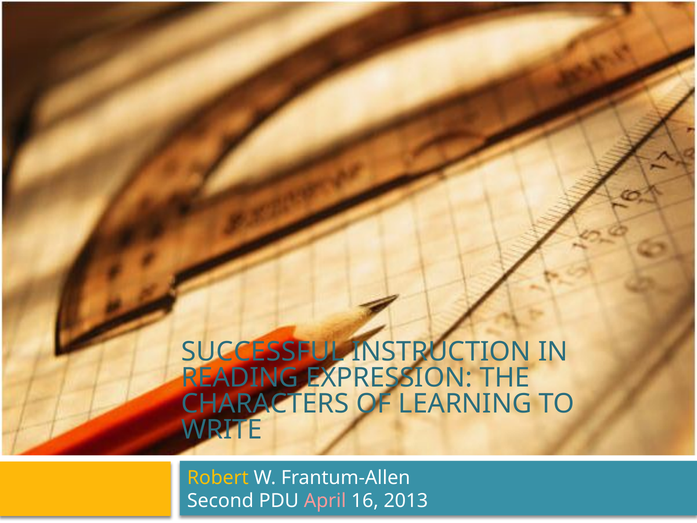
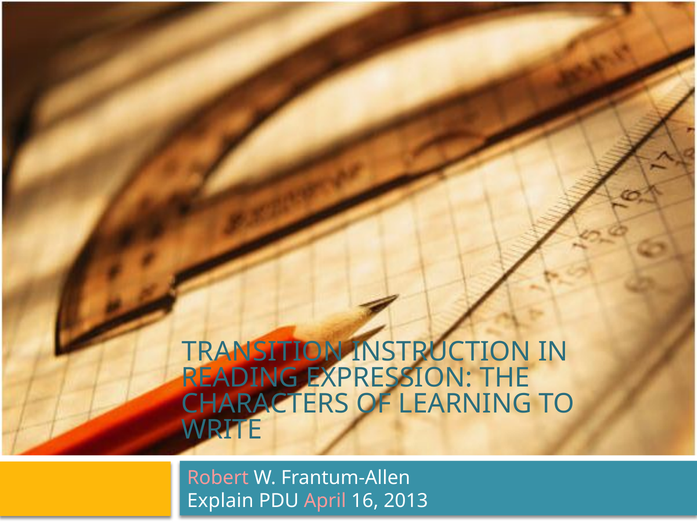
SUCCESSFUL: SUCCESSFUL -> TRANSITION (263, 352)
Robert colour: yellow -> pink (218, 478)
Second: Second -> Explain (220, 501)
